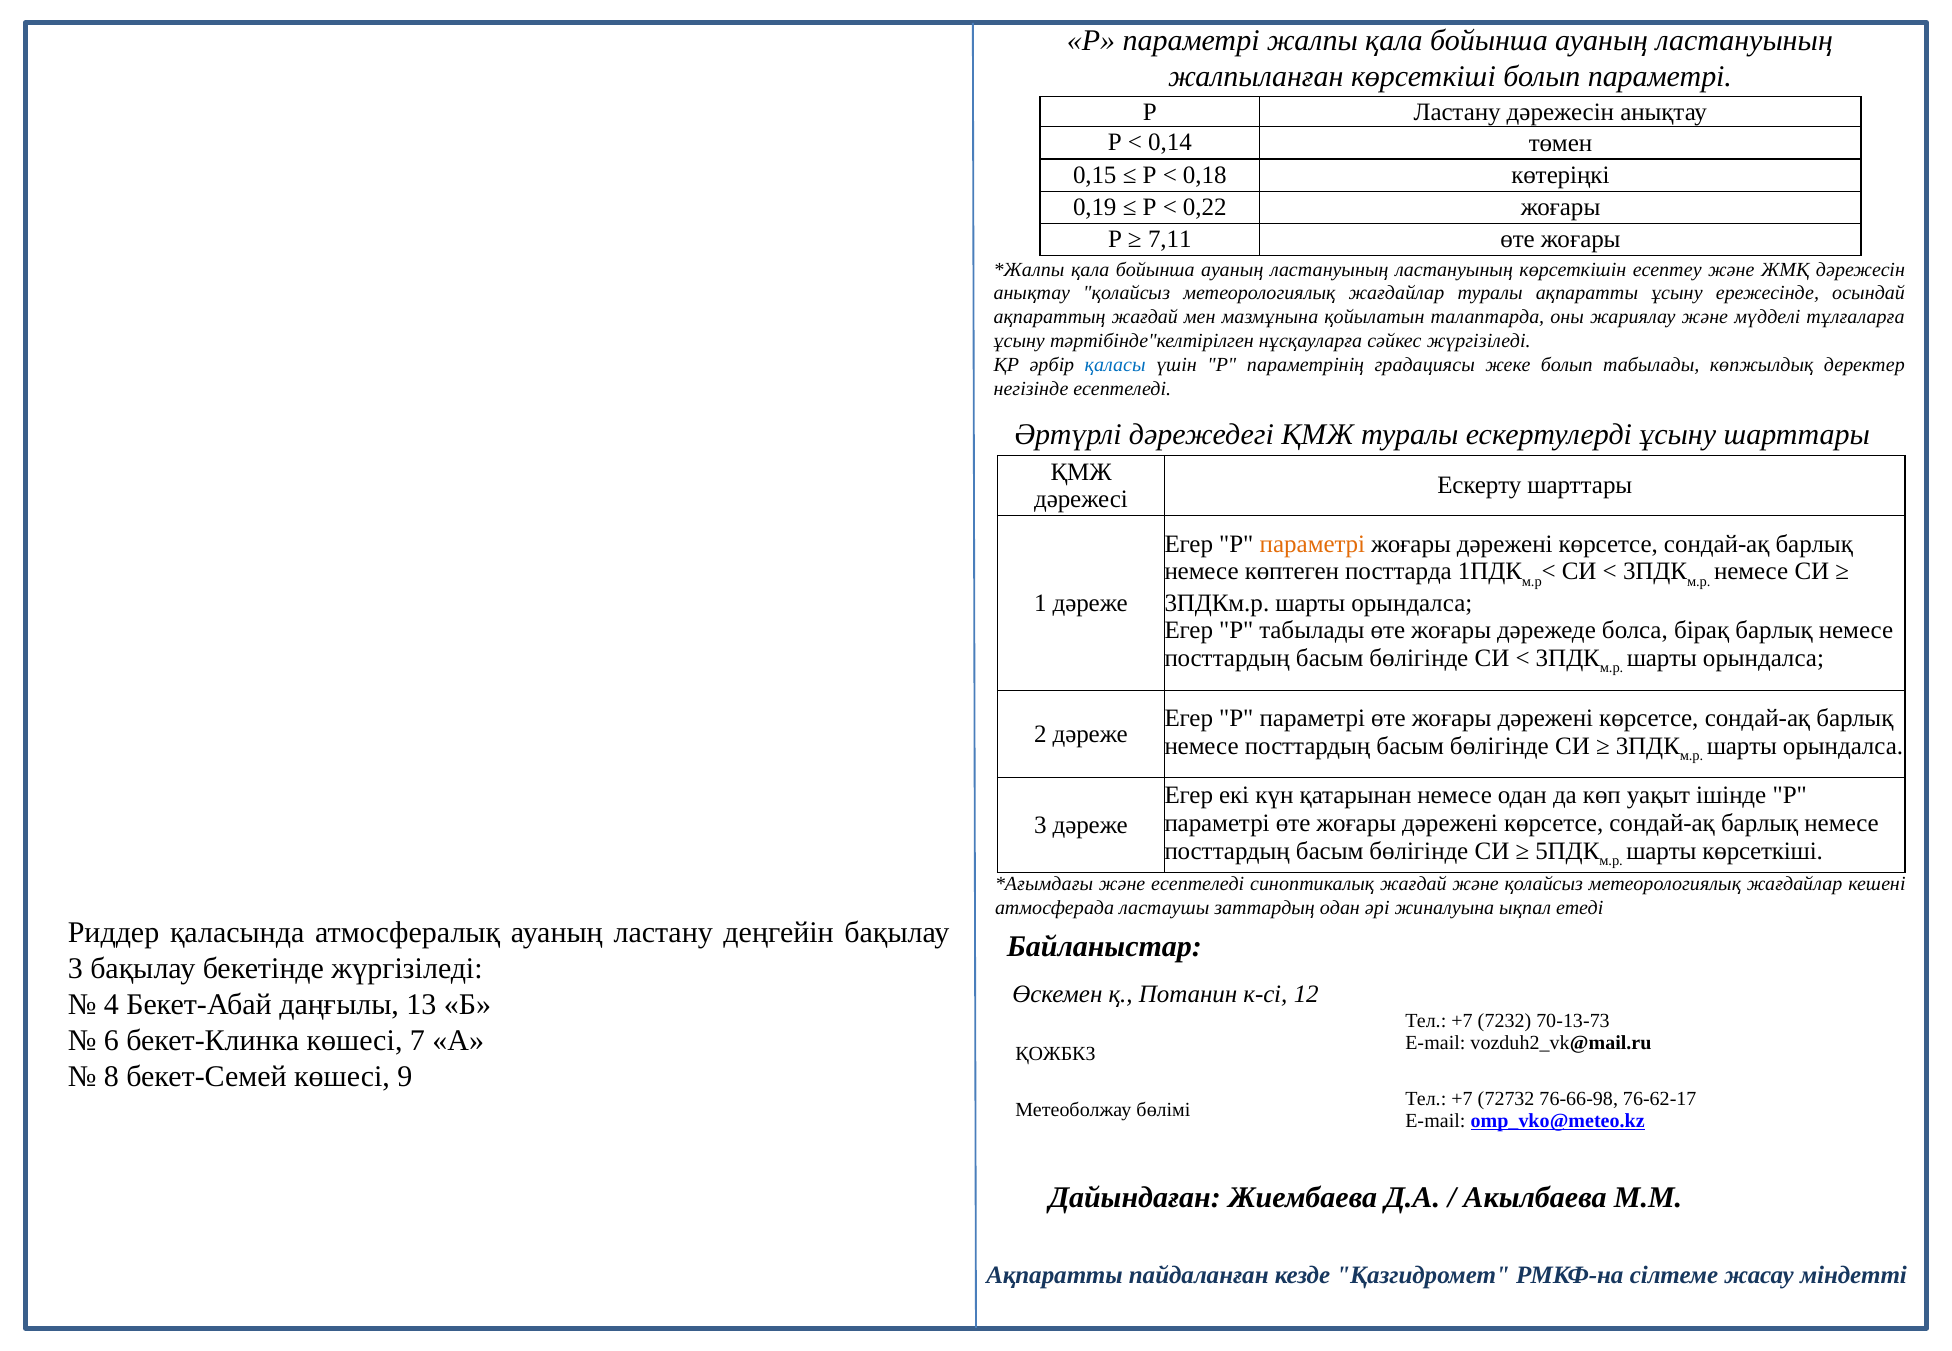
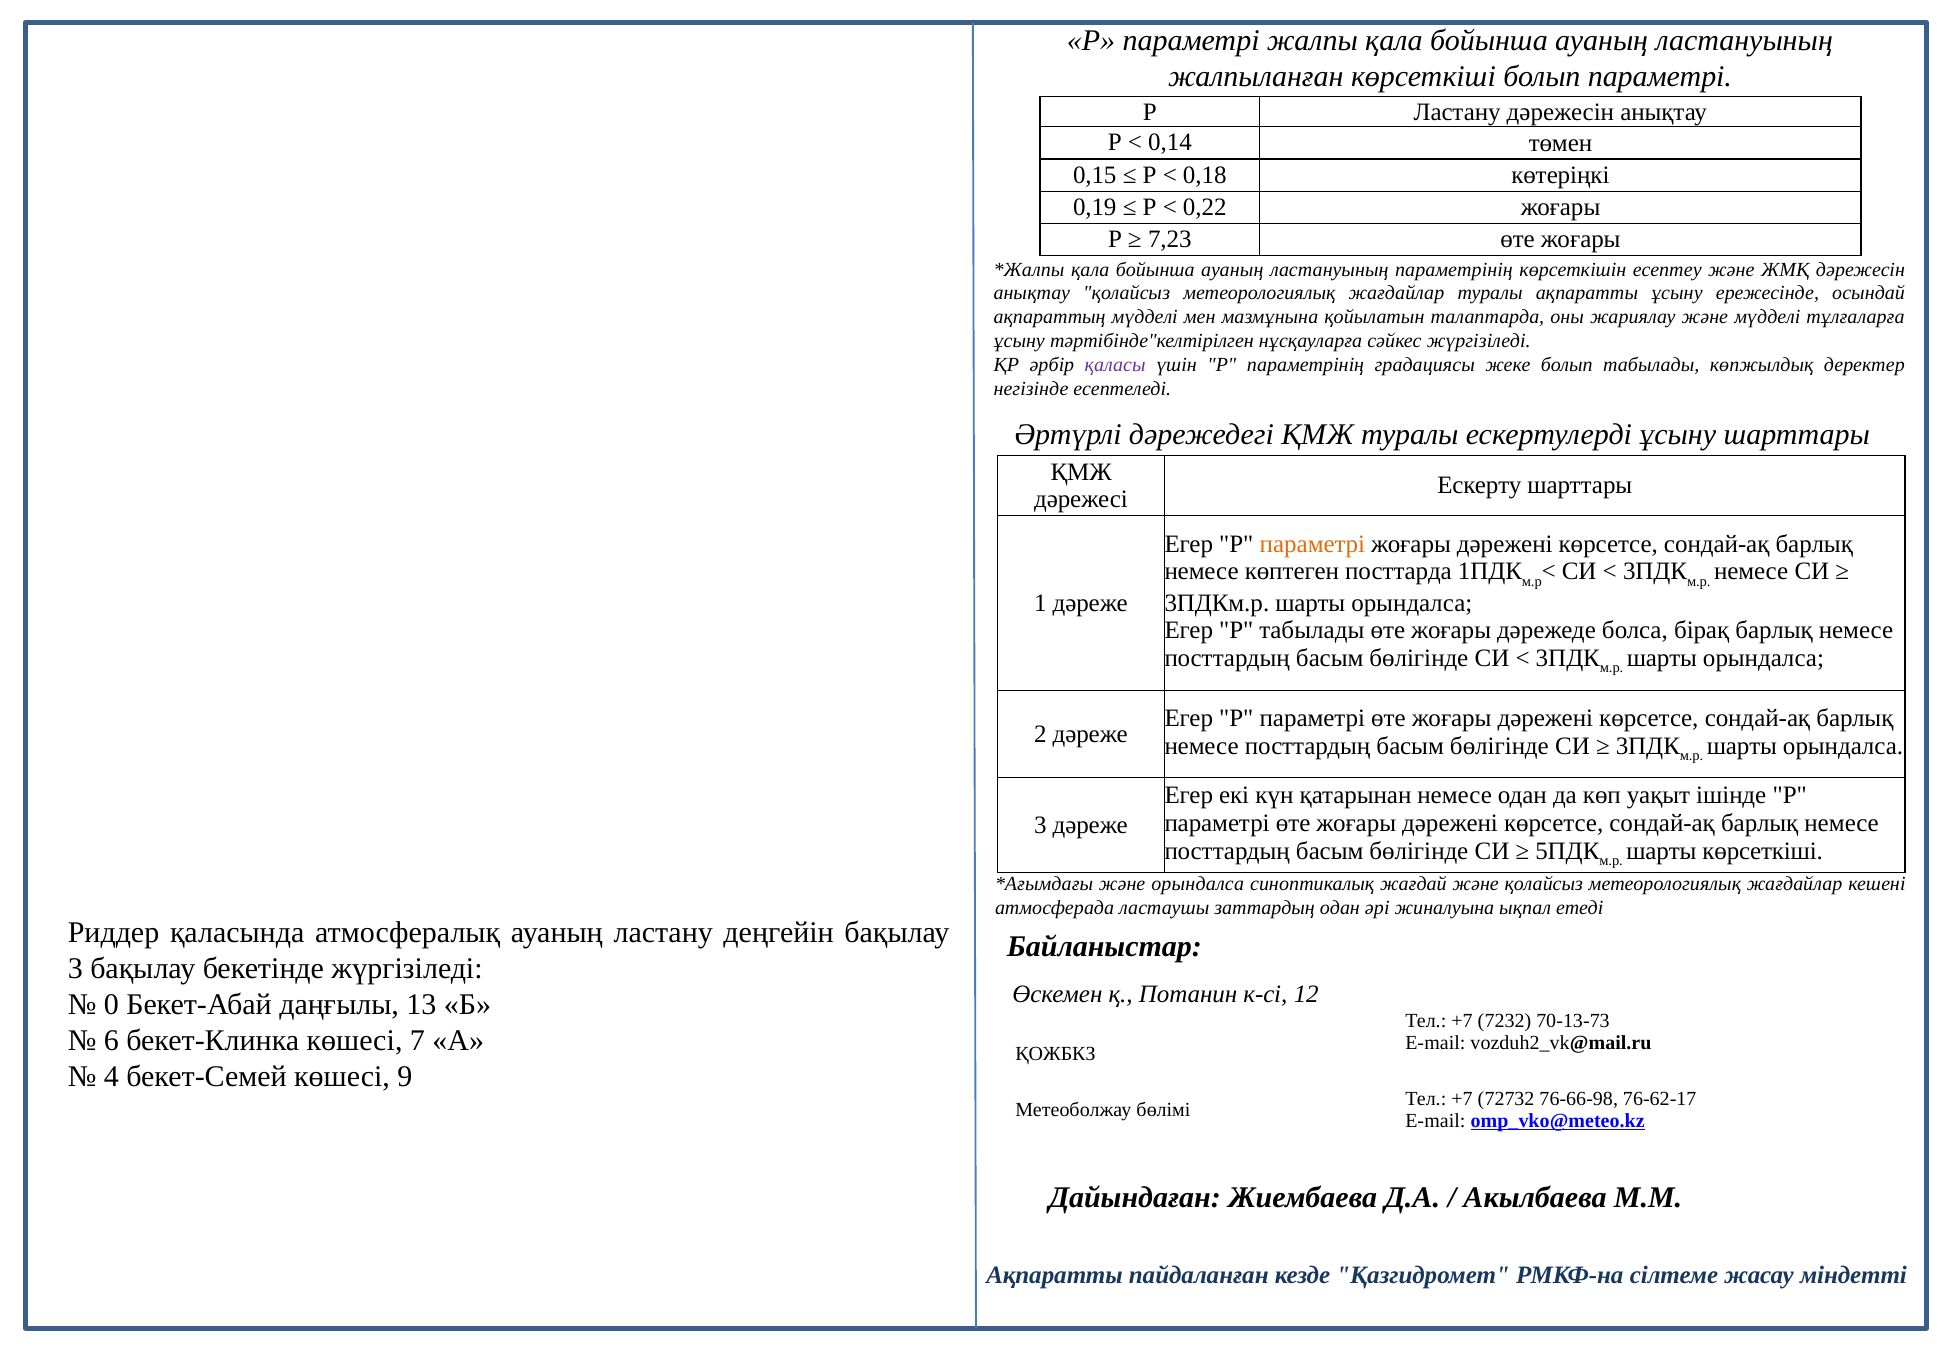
7,11: 7,11 -> 7,23 (1170, 239)
ластануының ластануының: ластануының -> параметрінің (1454, 269)
ақпараттың жағдай: жағдай -> мүдделі (1145, 317)
қаласы colour: blue -> purple (1115, 365)
және есептеледі: есептеледі -> орындалса (1198, 884)
4: 4 -> 0 (111, 1005)
8: 8 -> 4 (111, 1077)
